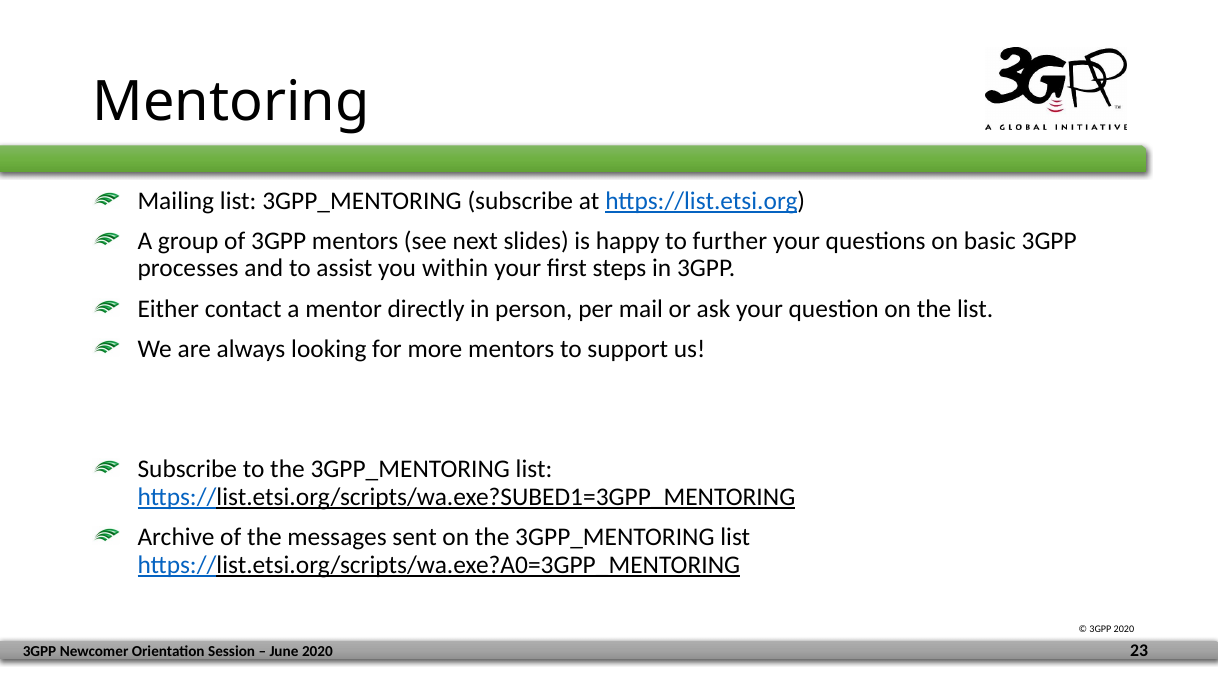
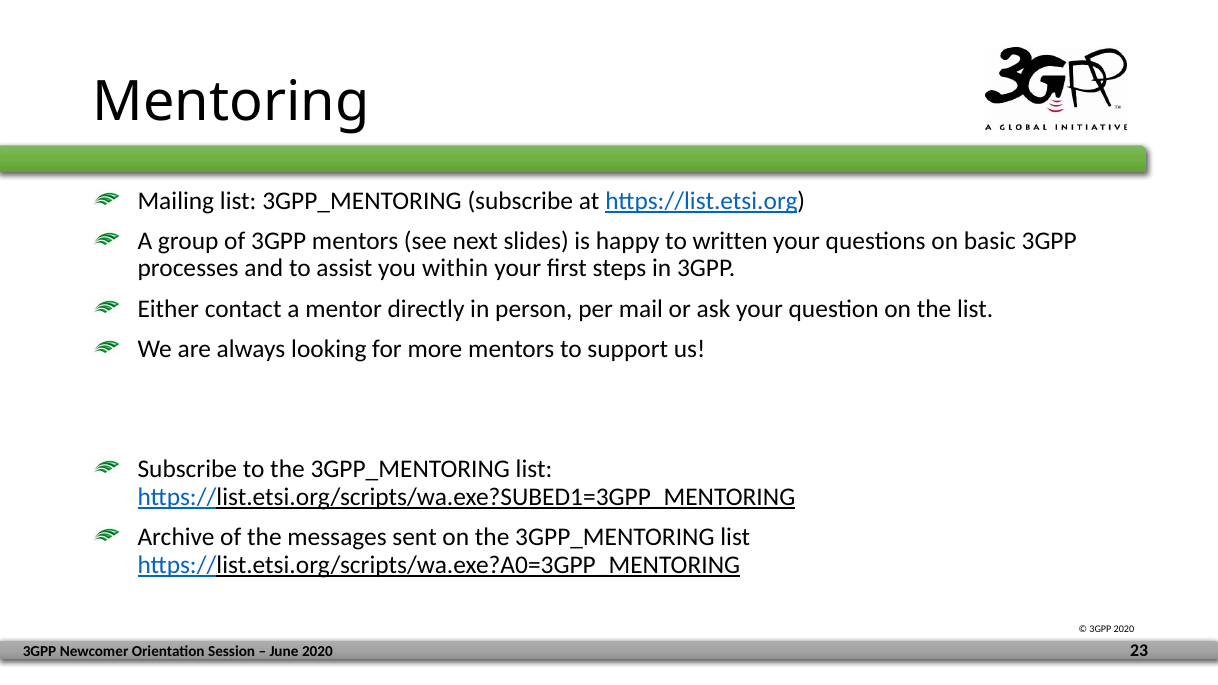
further: further -> written (730, 241)
